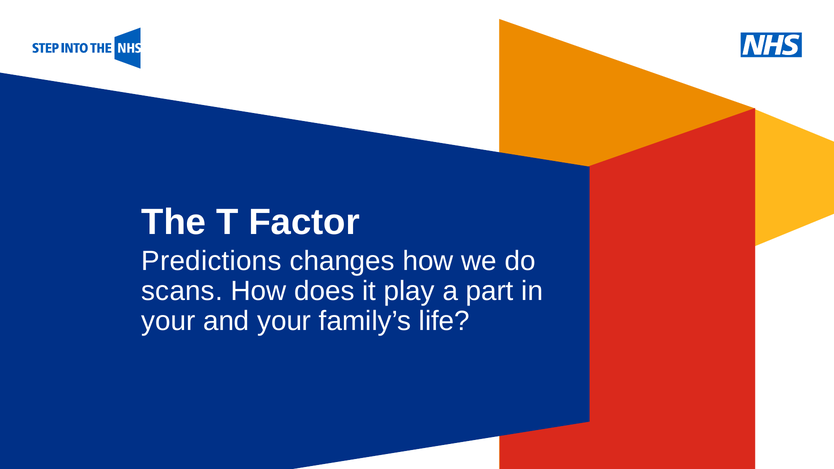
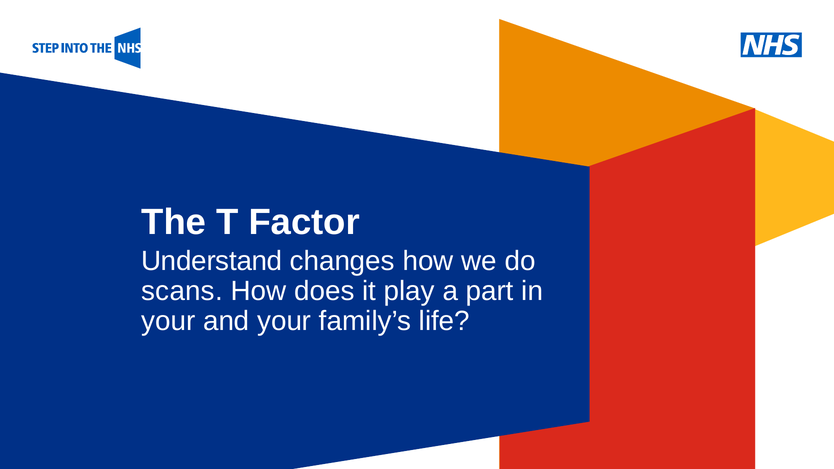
Predictions: Predictions -> Understand (212, 261)
